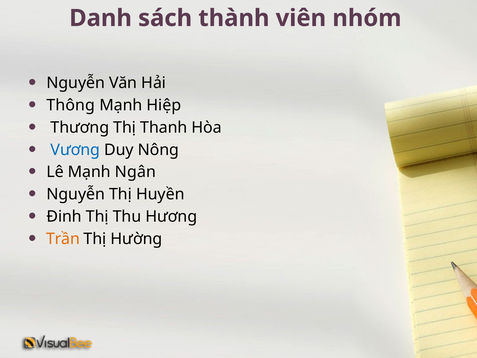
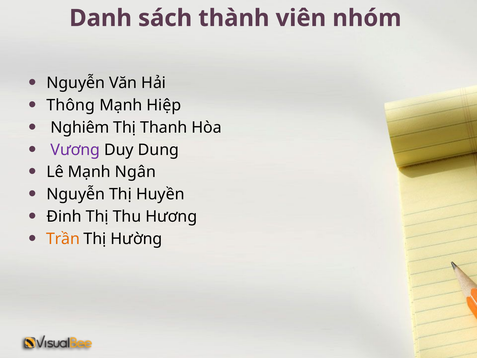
Thương: Thương -> Nghiêm (80, 127)
Vương colour: blue -> purple (75, 150)
Nông: Nông -> Dung (158, 150)
